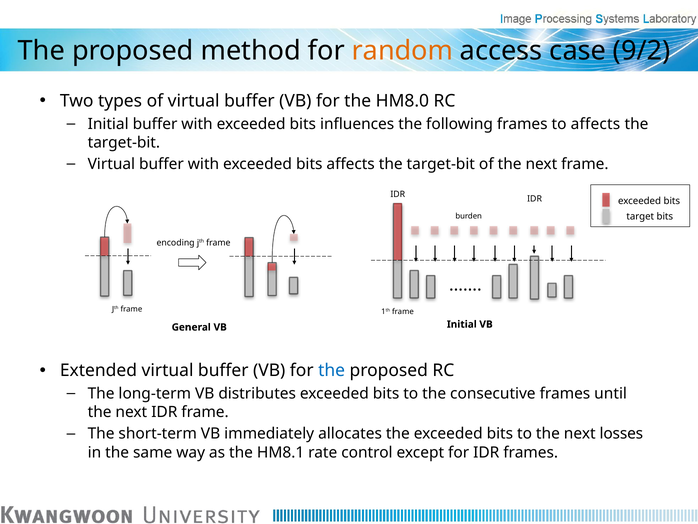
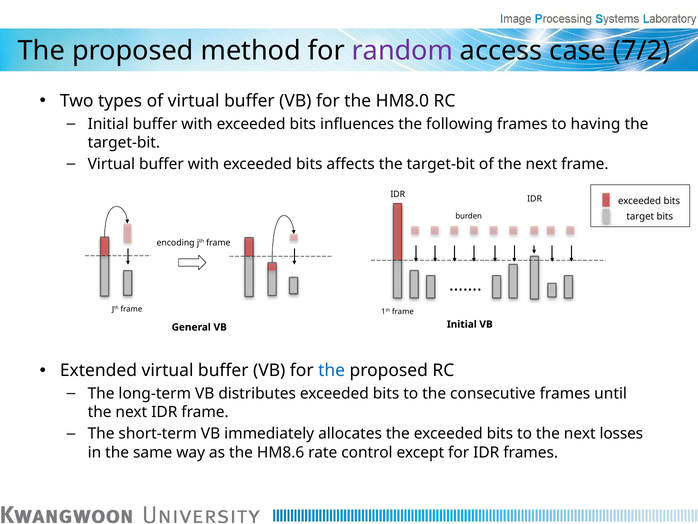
random colour: orange -> purple (402, 51)
9/2: 9/2 -> 7/2 (642, 51)
to affects: affects -> having (596, 124)
HM8.1: HM8.1 -> HM8.6 (281, 452)
